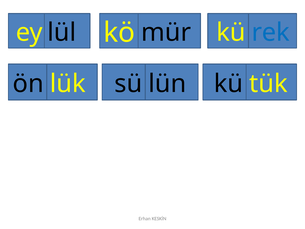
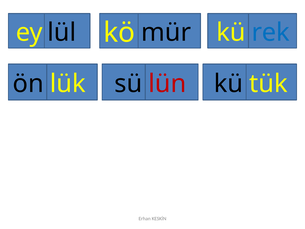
lün colour: black -> red (167, 84)
